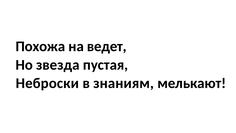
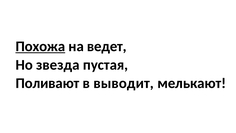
Похожа underline: none -> present (40, 46)
Неброски: Неброски -> Поливают (47, 83)
знаниям: знаниям -> выводит (124, 83)
